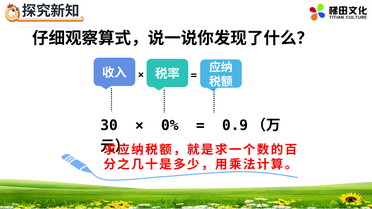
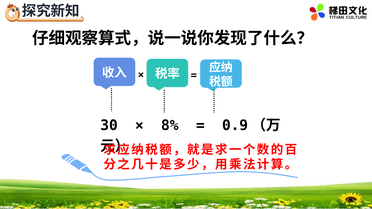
0%: 0% -> 8% (170, 125)
